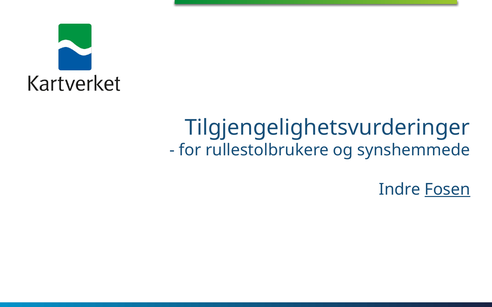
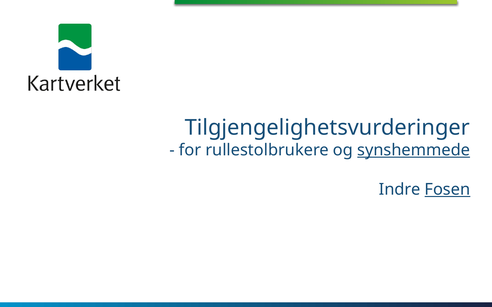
synshemmede underline: none -> present (414, 150)
